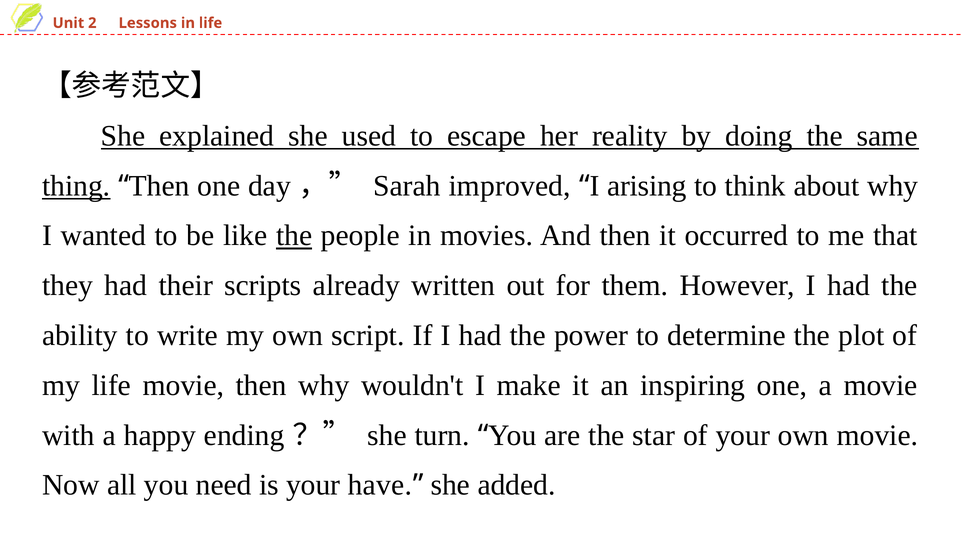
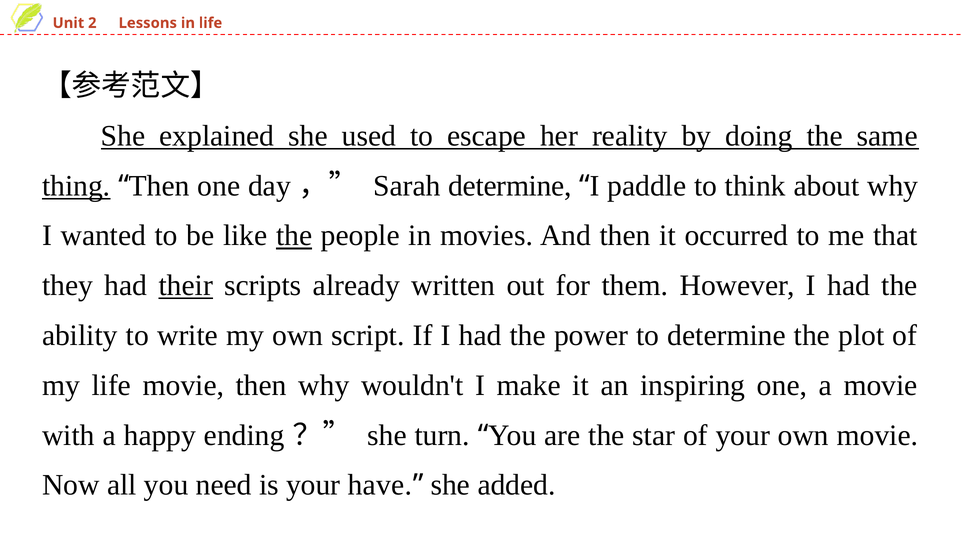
Sarah improved: improved -> determine (510, 186)
arising: arising -> paddle (647, 186)
their underline: none -> present (186, 285)
